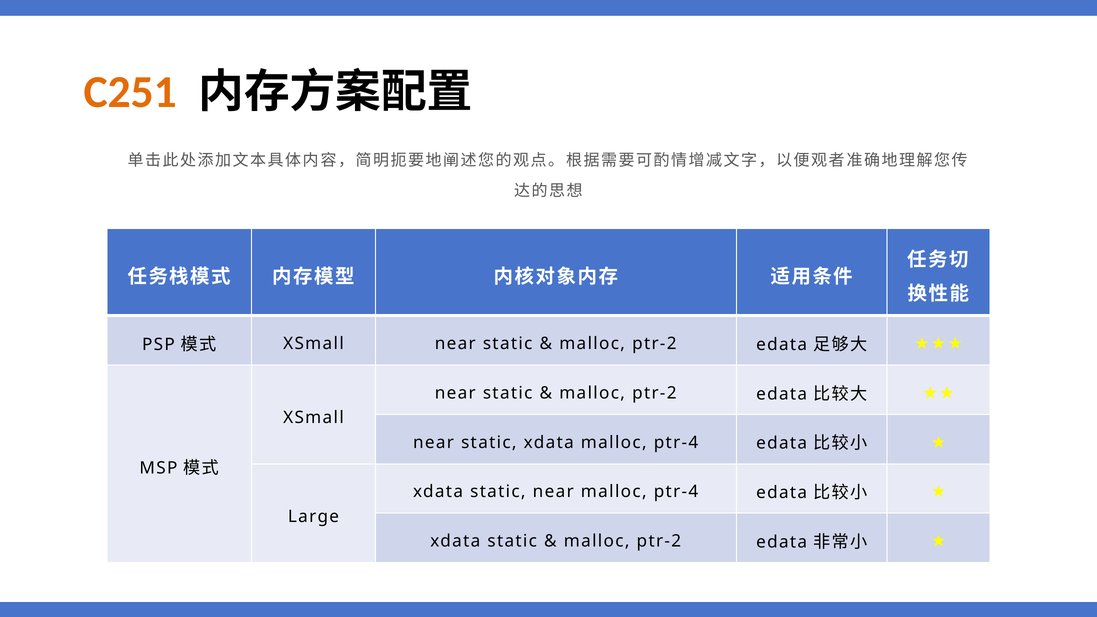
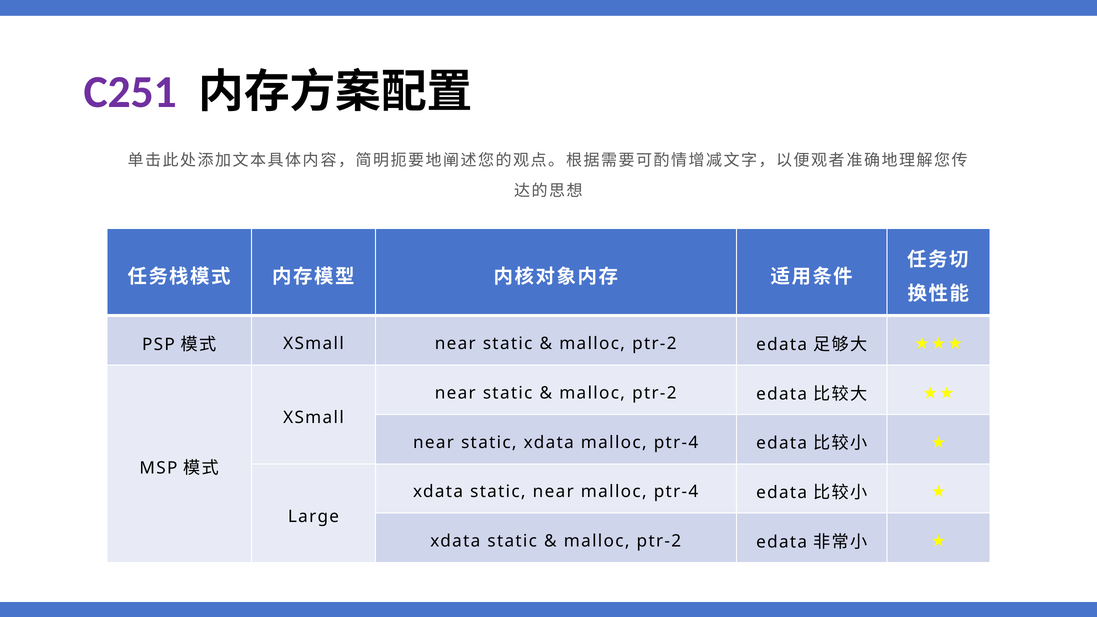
C251 colour: orange -> purple (130, 92)
